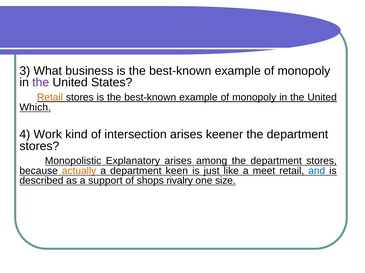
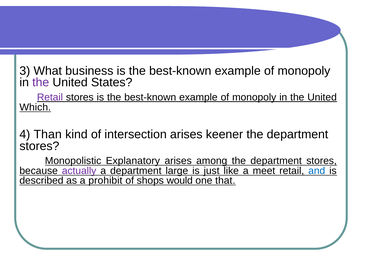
Retail colour: orange -> purple (50, 97)
Work: Work -> Than (48, 135)
actually colour: orange -> purple (79, 171)
keen: keen -> large (177, 171)
support: support -> prohibit (105, 181)
rivalry: rivalry -> would (180, 181)
size: size -> that (225, 181)
